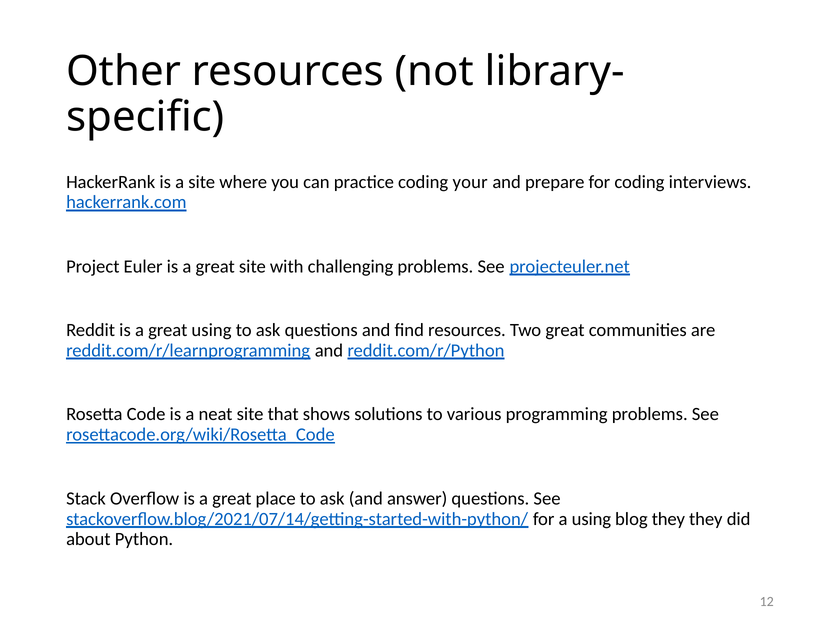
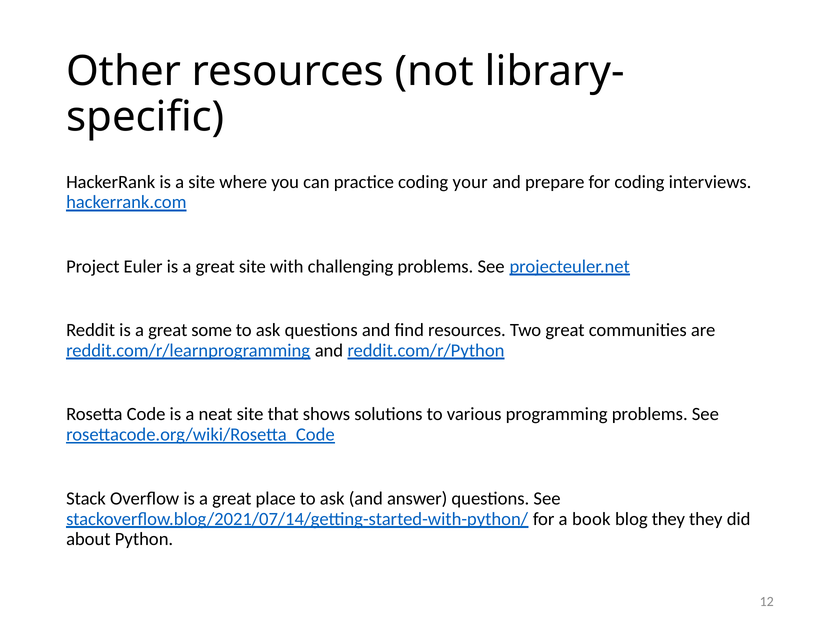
great using: using -> some (212, 330)
a using: using -> book (591, 519)
